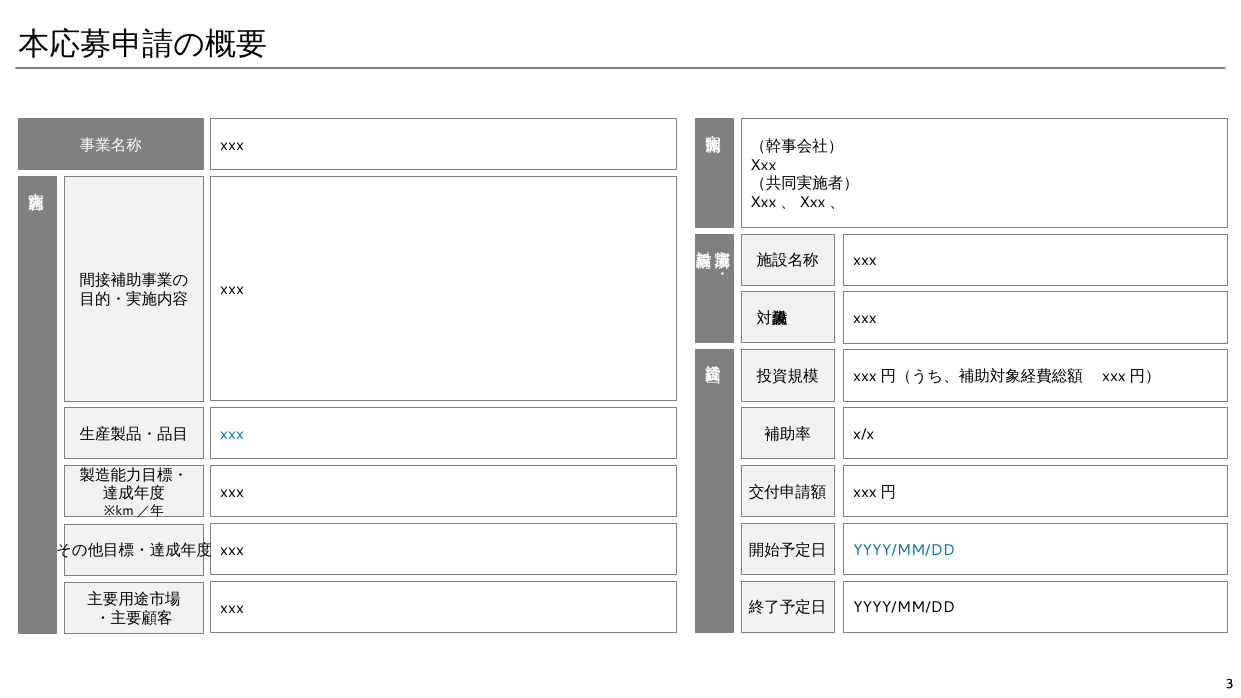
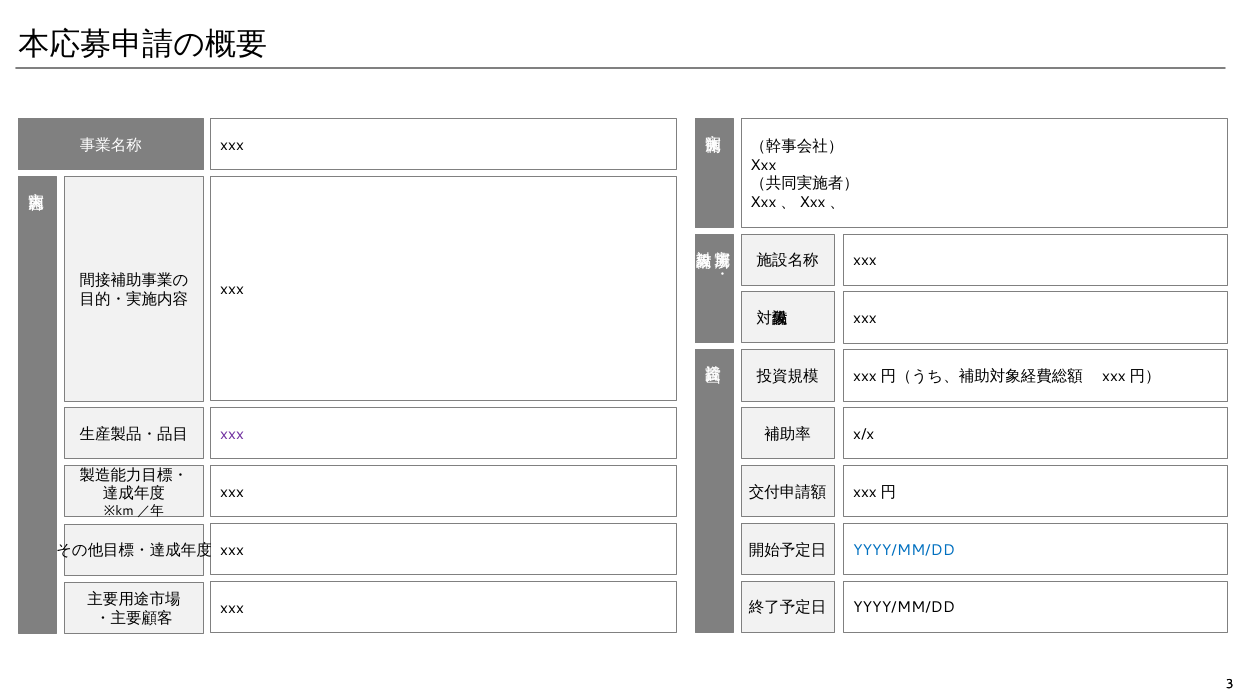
xxx colour: blue -> purple (232, 434)
